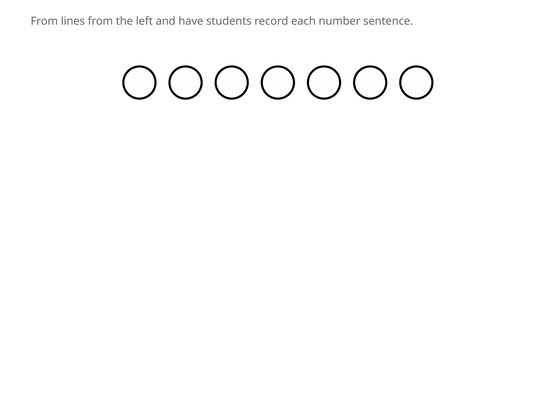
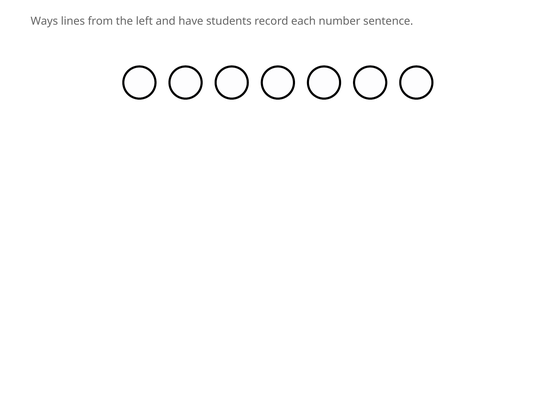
From: From -> Ways (44, 21)
